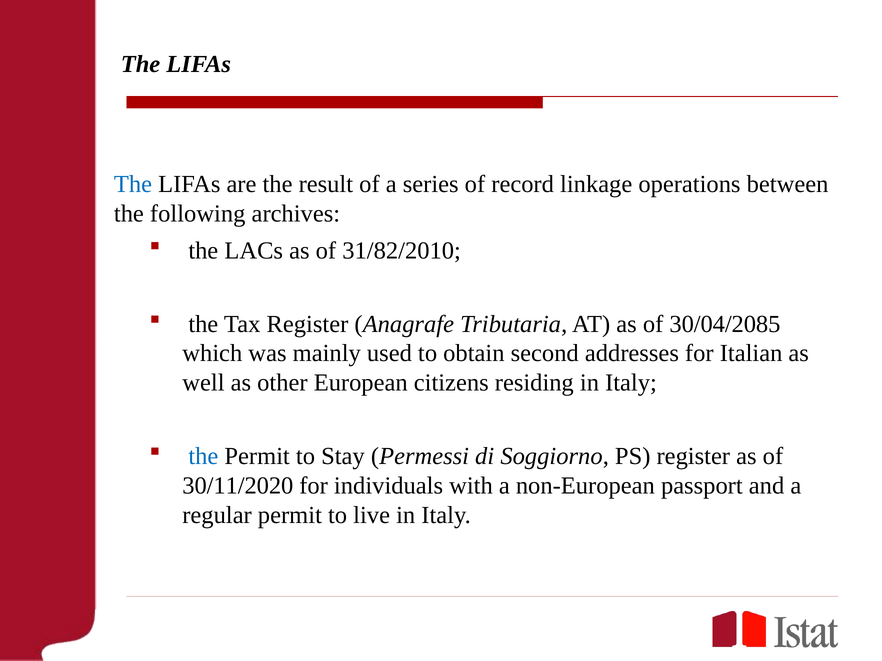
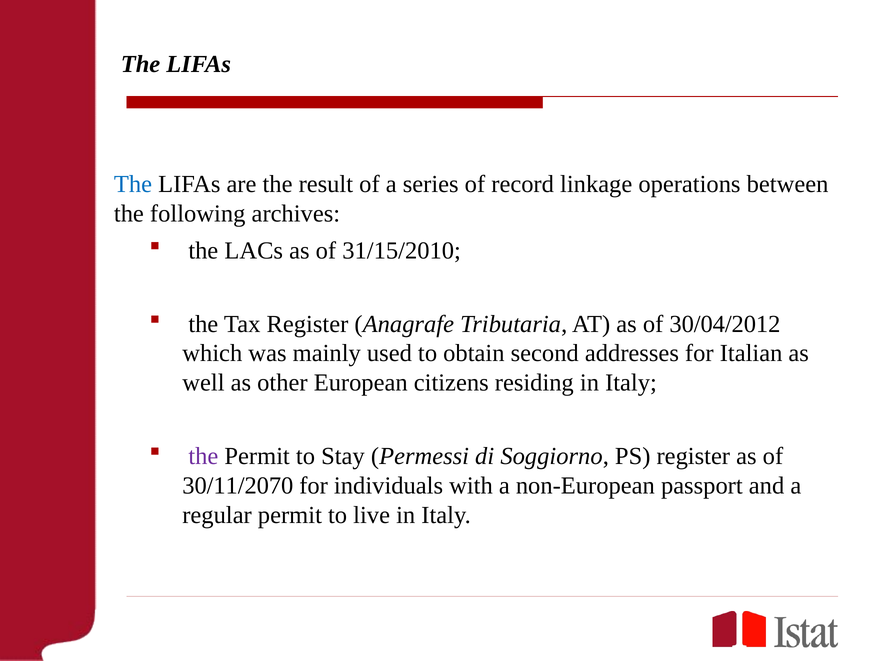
31/82/2010: 31/82/2010 -> 31/15/2010 (402, 251)
30/04/2085: 30/04/2085 -> 30/04/2012 (725, 324)
the colour: blue -> purple (203, 457)
30/11/2020: 30/11/2020 -> 30/11/2070 (238, 486)
